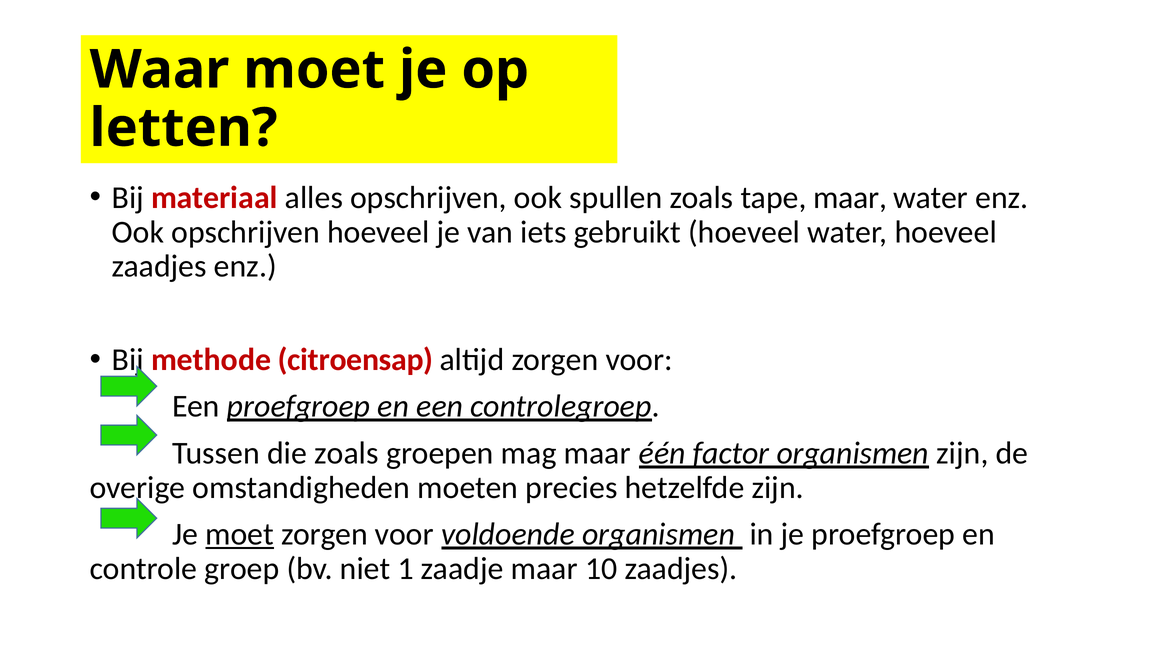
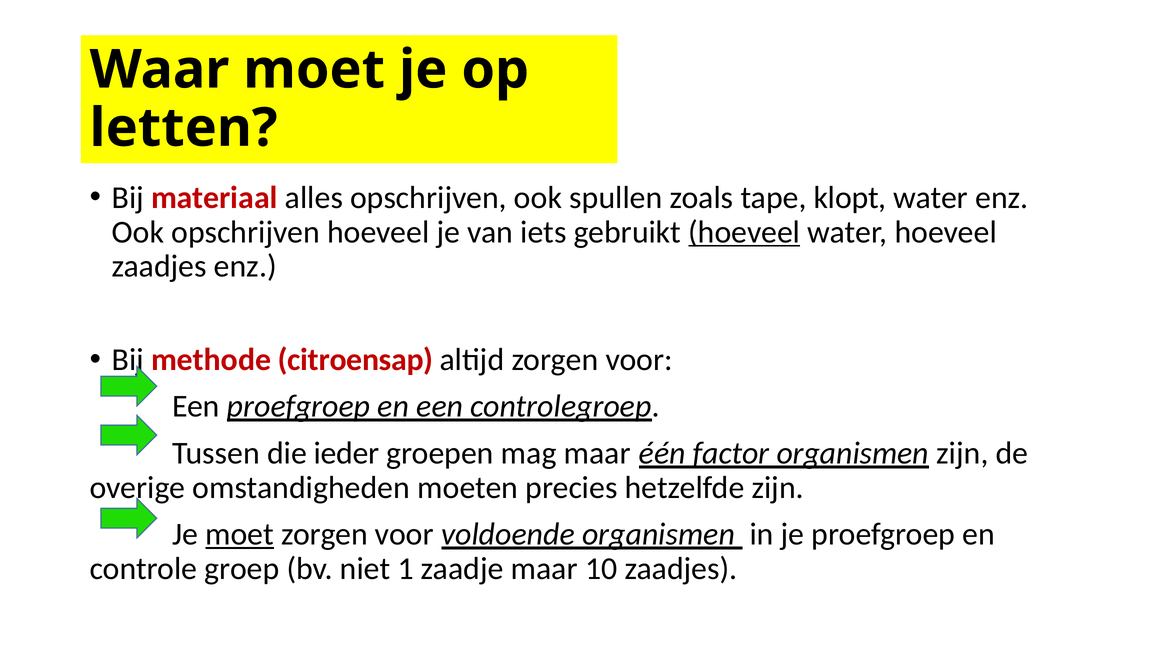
tape maar: maar -> klopt (850, 197)
hoeveel underline: none -> present (744, 232)
die zoals: zoals -> ieder (347, 453)
